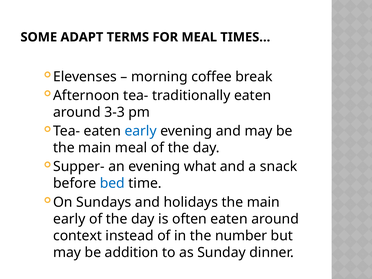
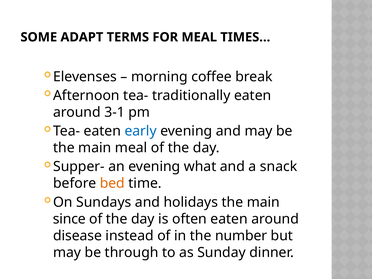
3-3: 3-3 -> 3-1 (115, 112)
bed colour: blue -> orange (112, 183)
early: early -> since (69, 219)
context: context -> disease (78, 236)
addition: addition -> through (132, 252)
